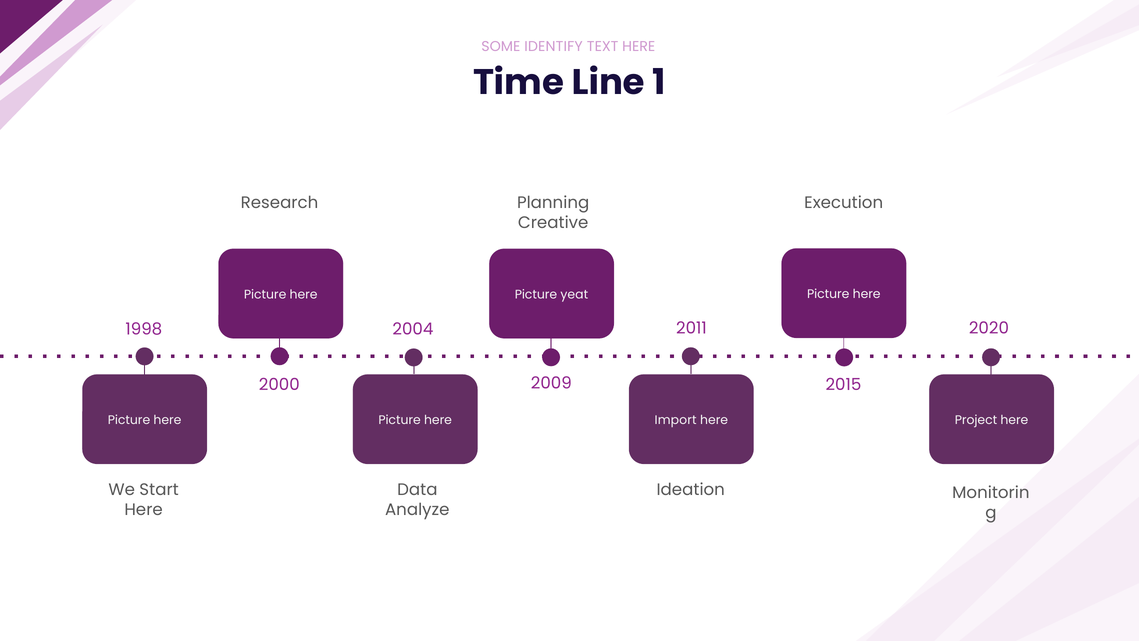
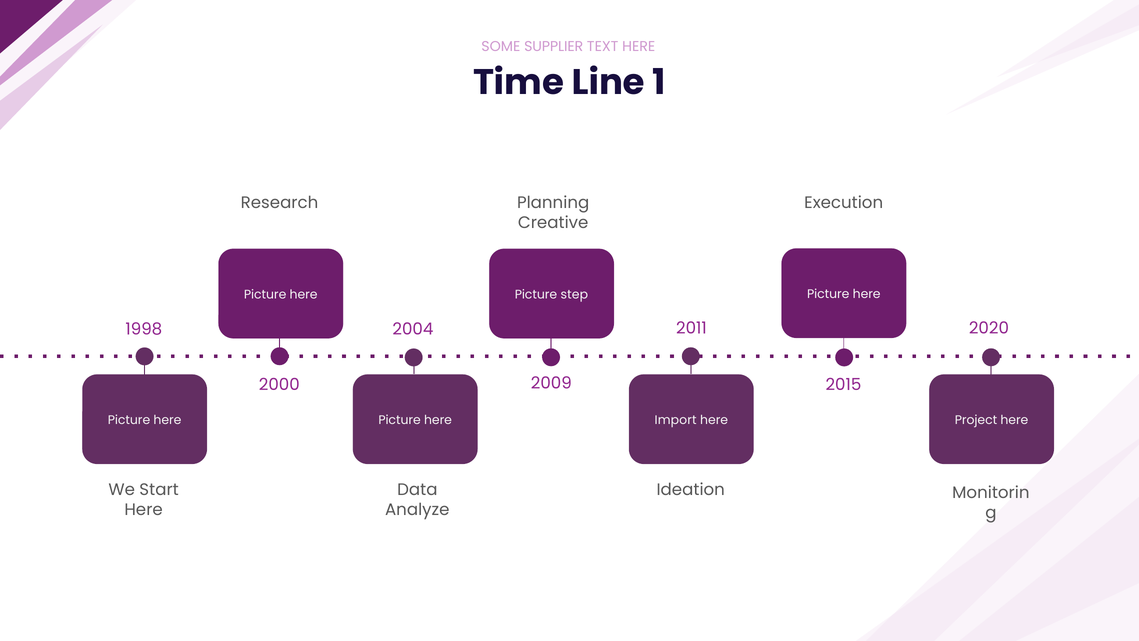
IDENTIFY: IDENTIFY -> SUPPLIER (554, 47)
yeat: yeat -> step (574, 294)
